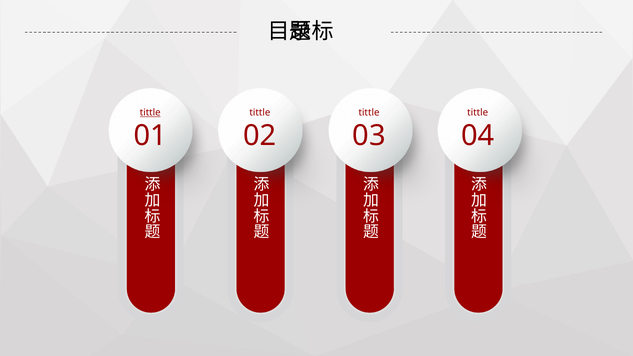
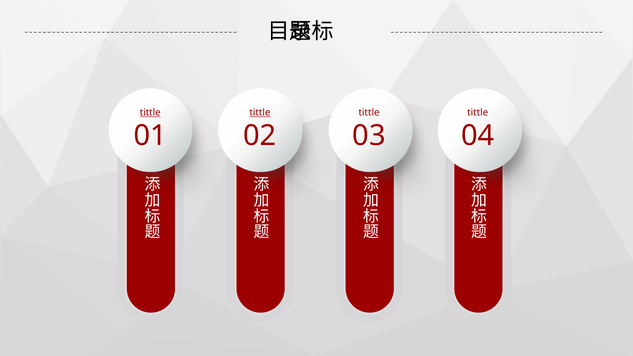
tittle underline: none -> present (260, 113)
